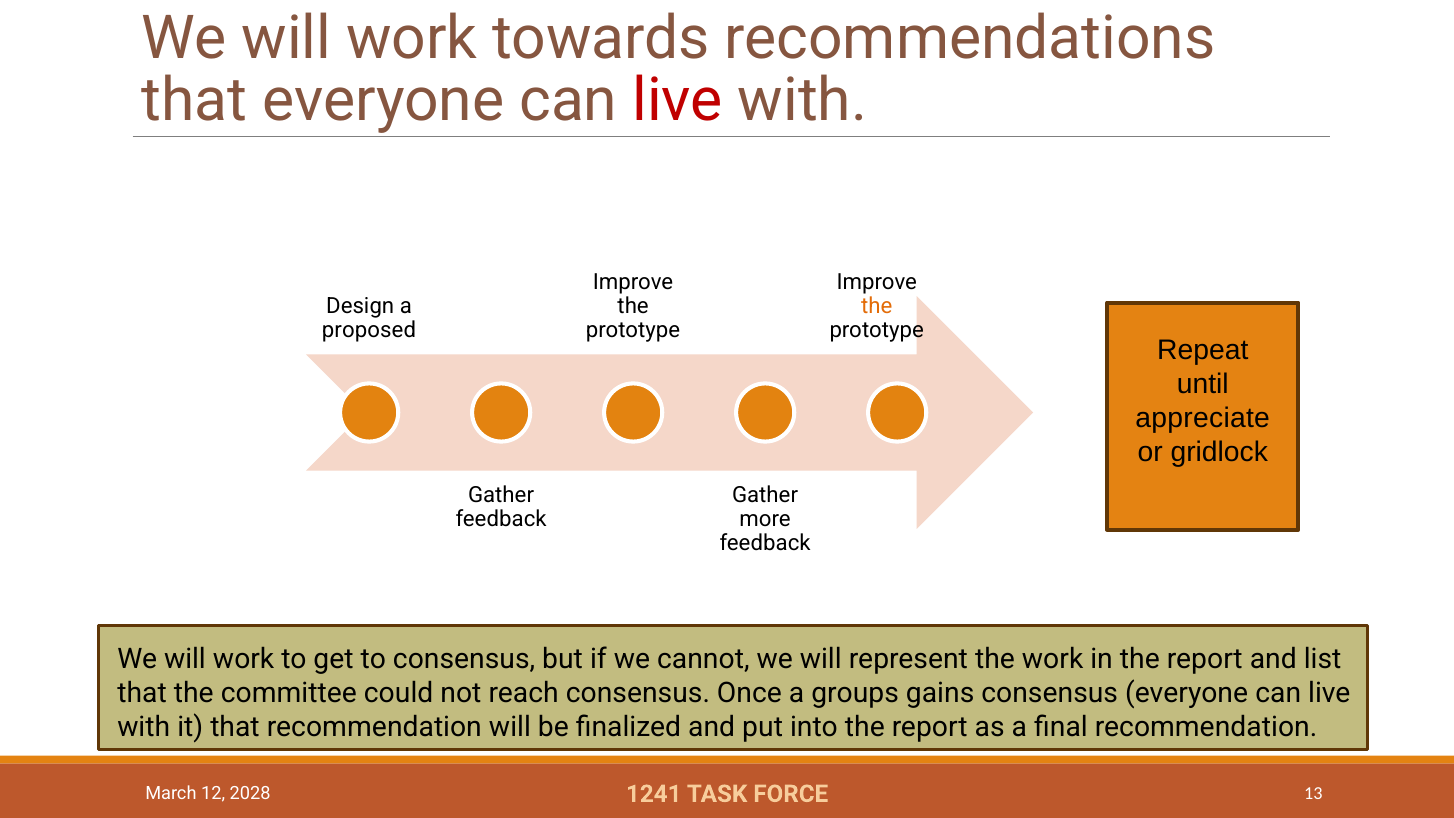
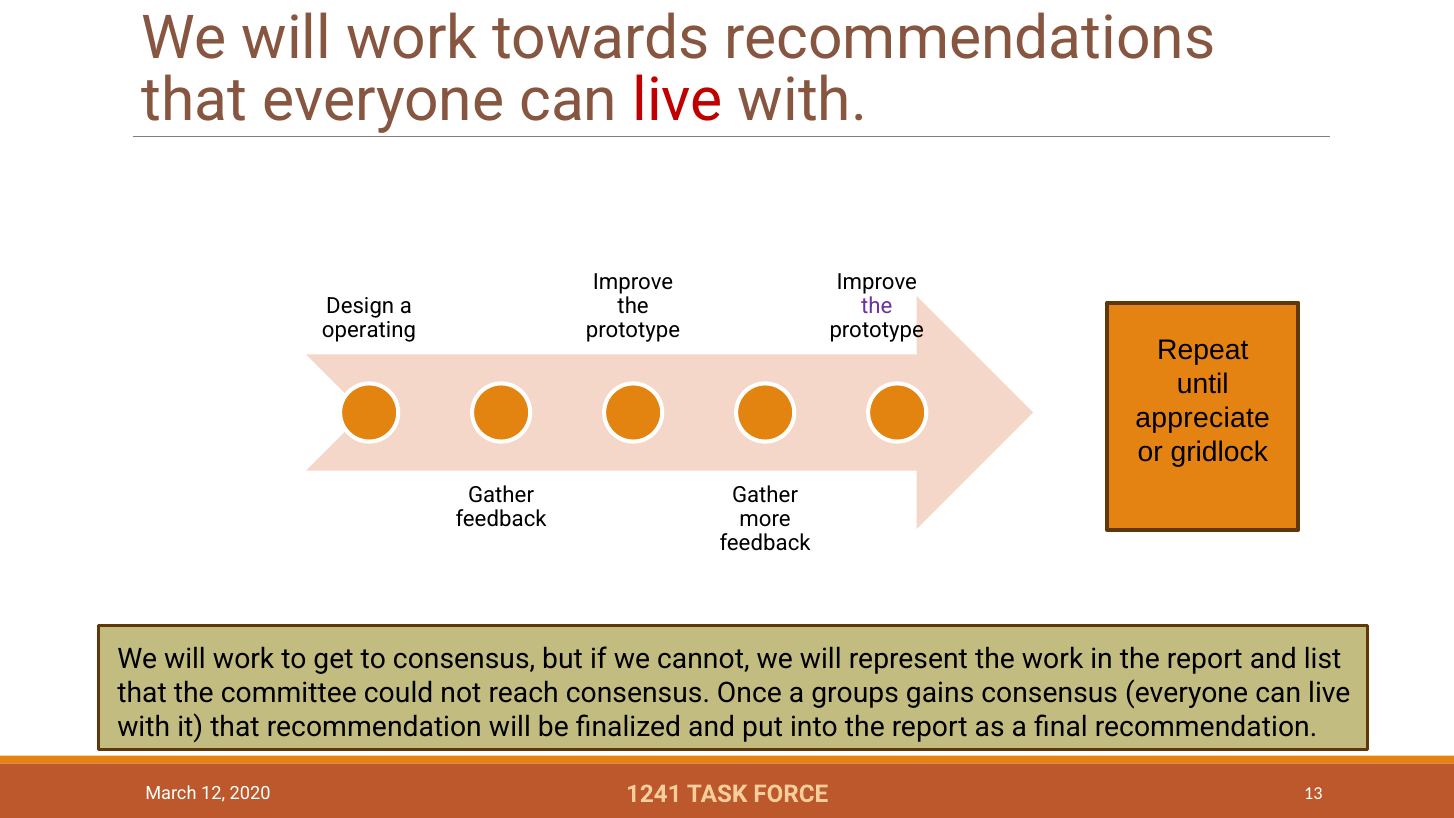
the colour: orange -> purple (877, 306)
proposed: proposed -> operating (369, 330)
2028: 2028 -> 2020 (250, 793)
